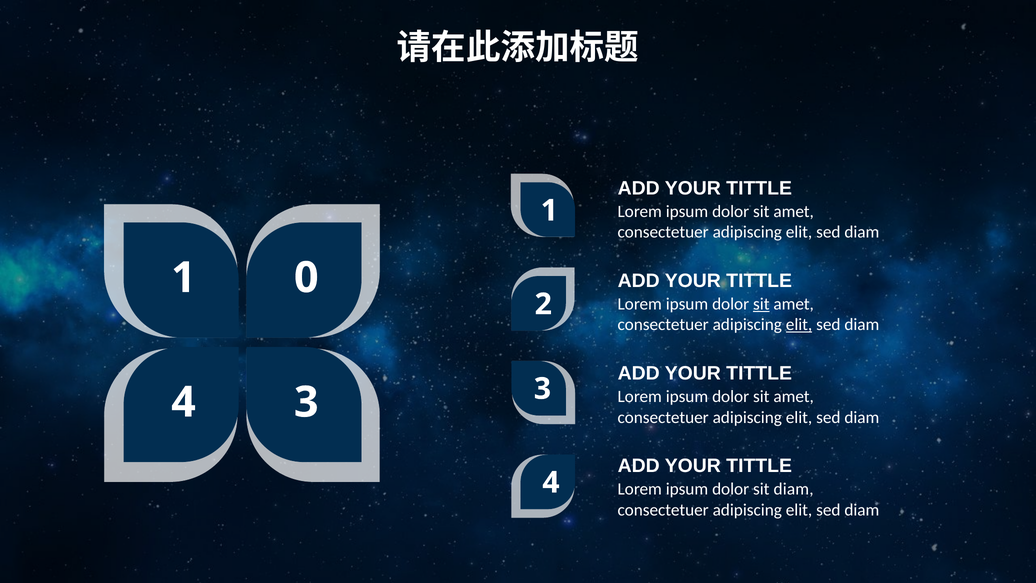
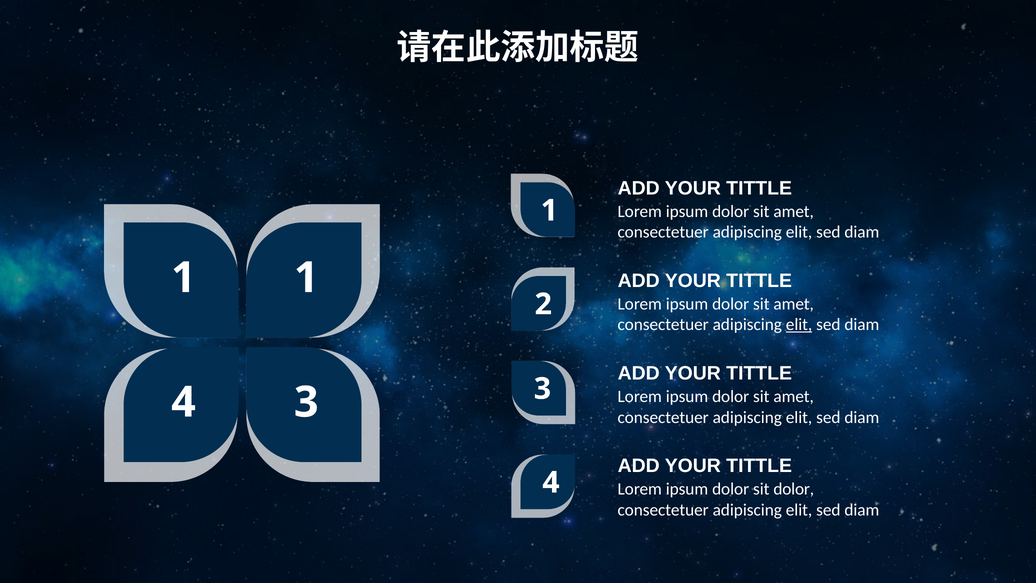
1 0: 0 -> 1 (306, 278)
sit underline: present -> none (761, 304)
sit diam: diam -> dolor (794, 489)
